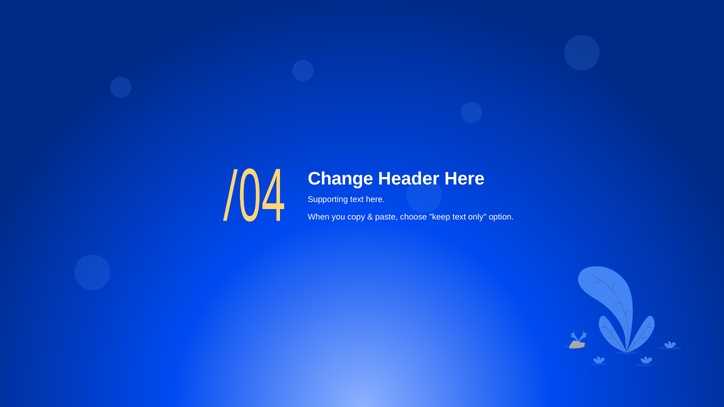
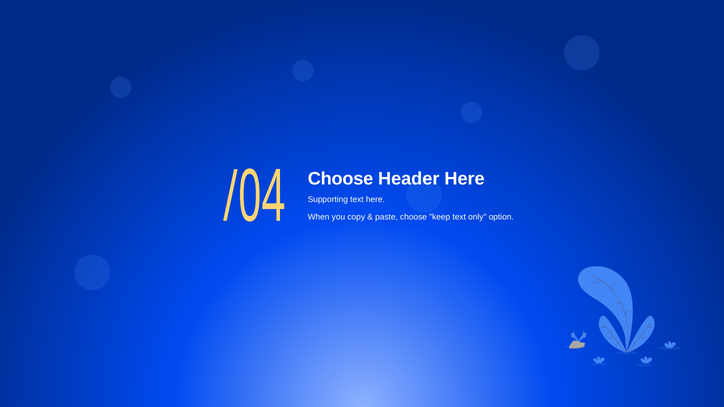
Change: Change -> Choose (340, 179)
